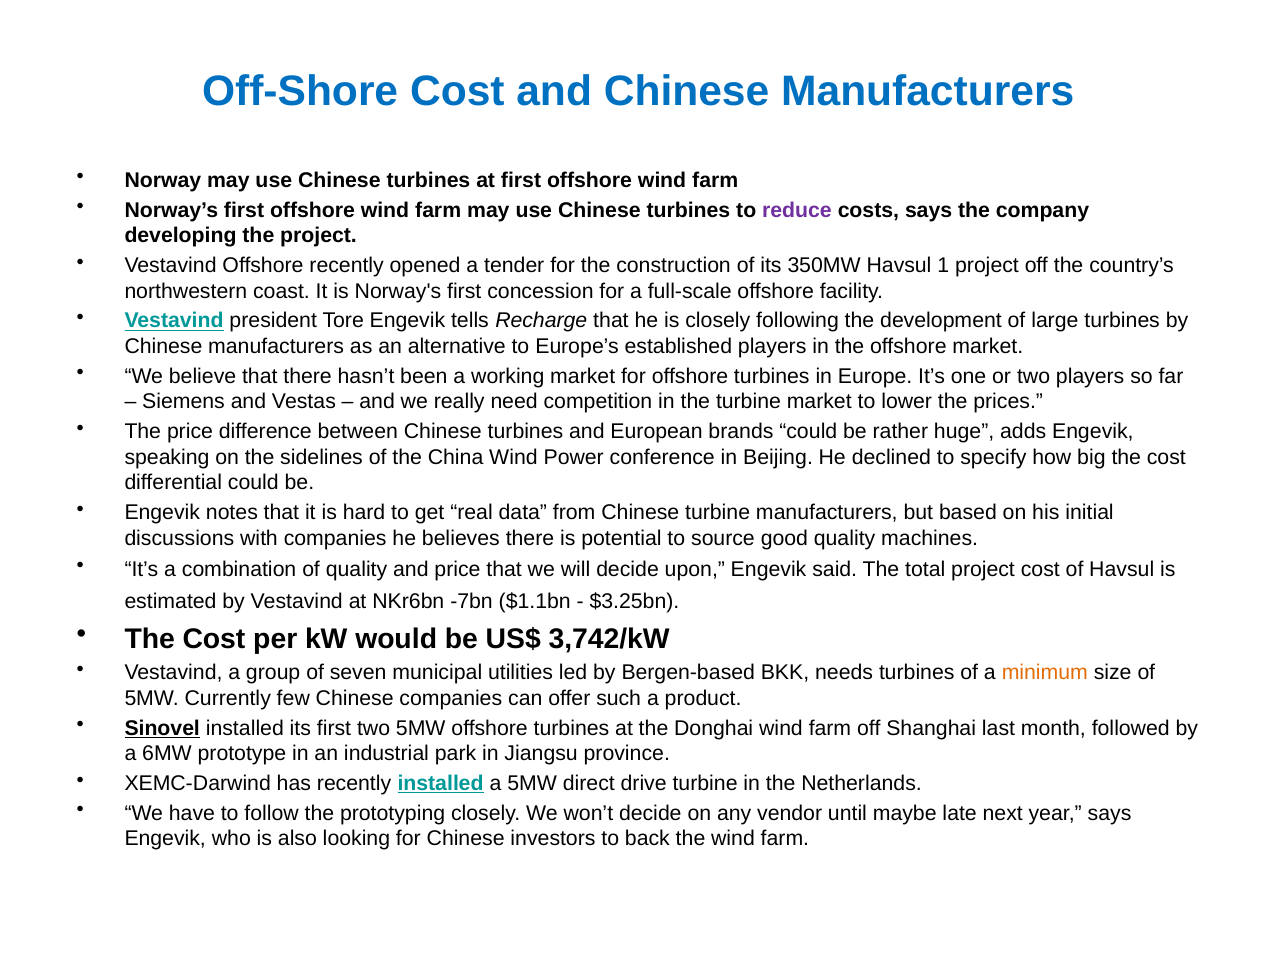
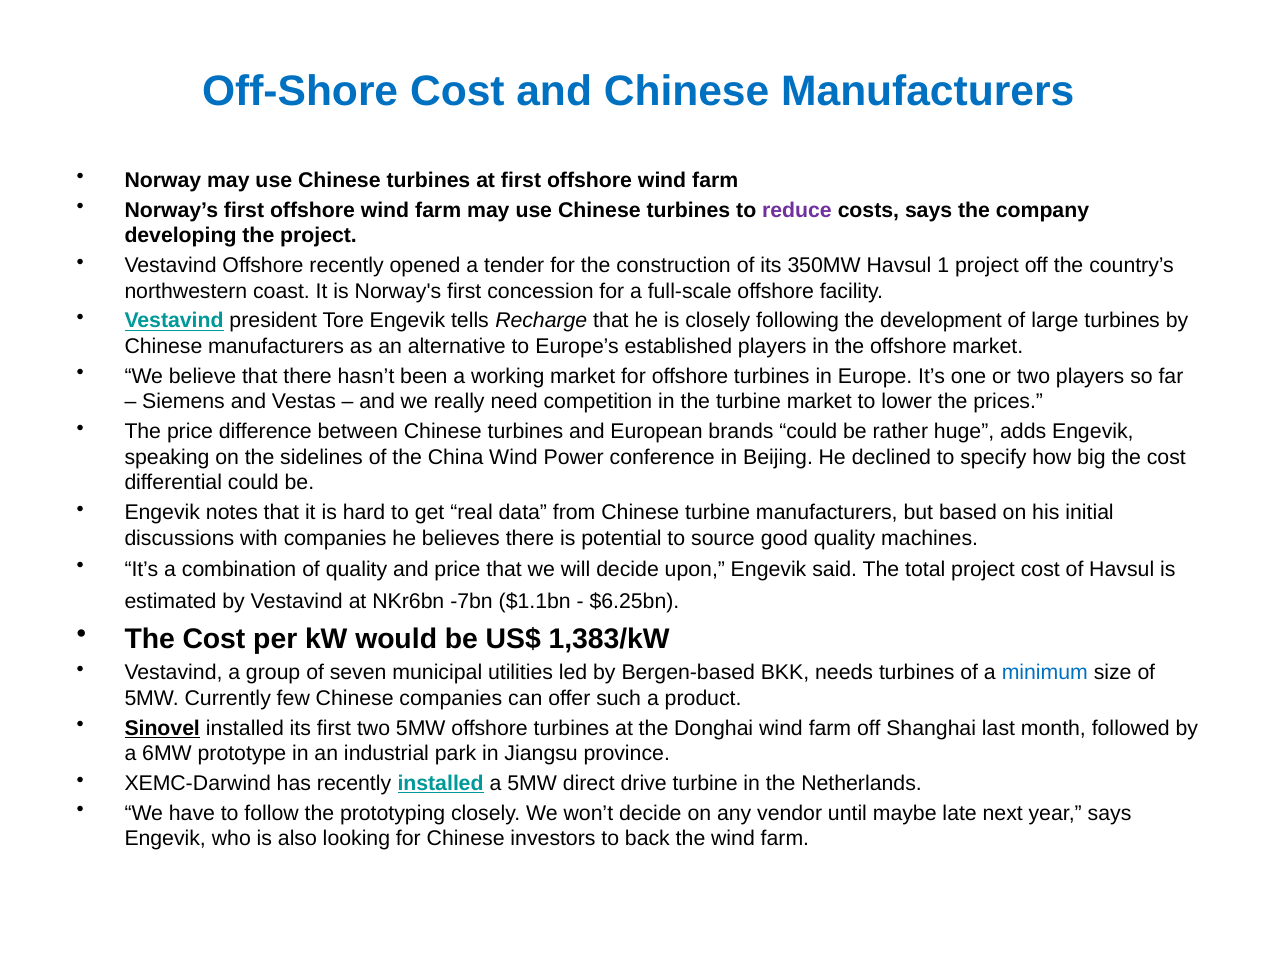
$3.25bn: $3.25bn -> $6.25bn (634, 602)
3,742/kW: 3,742/kW -> 1,383/kW (609, 639)
minimum colour: orange -> blue (1045, 673)
